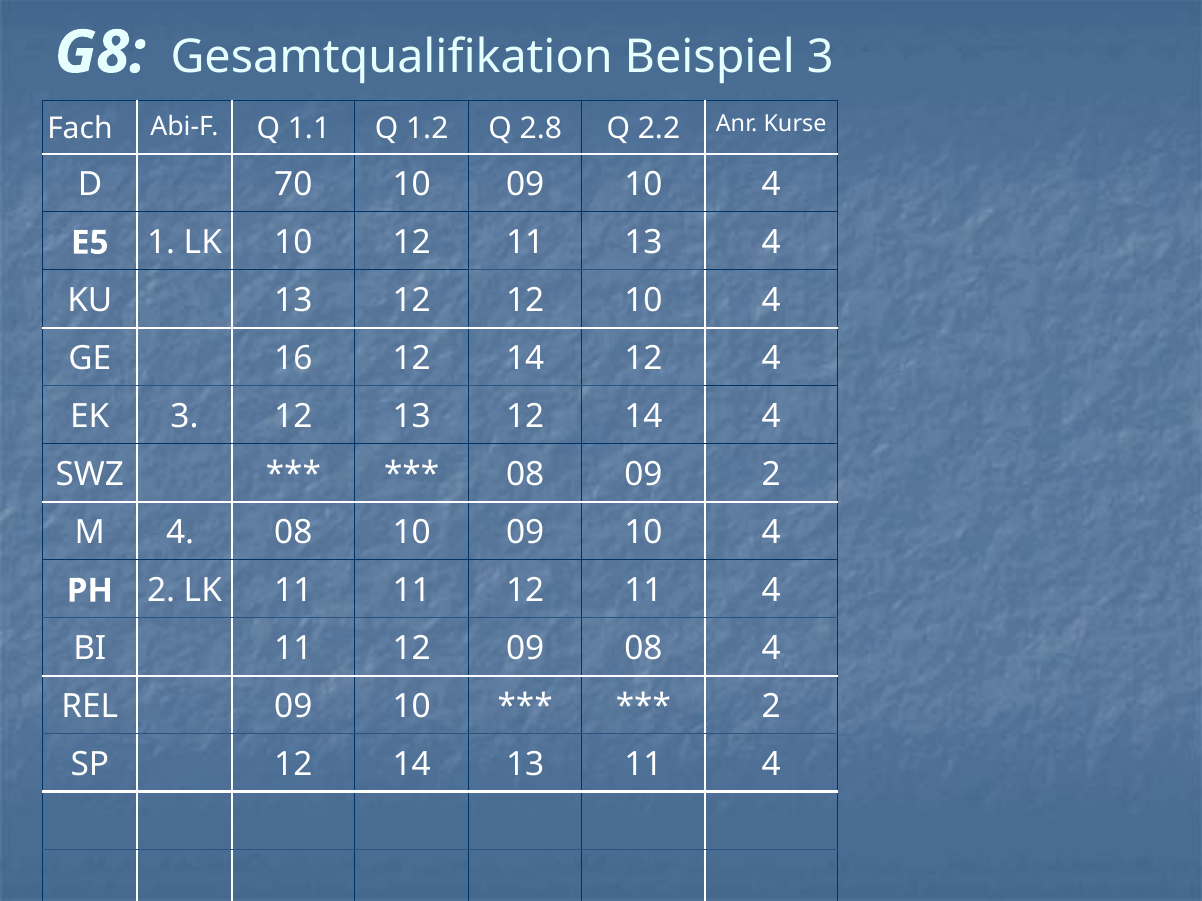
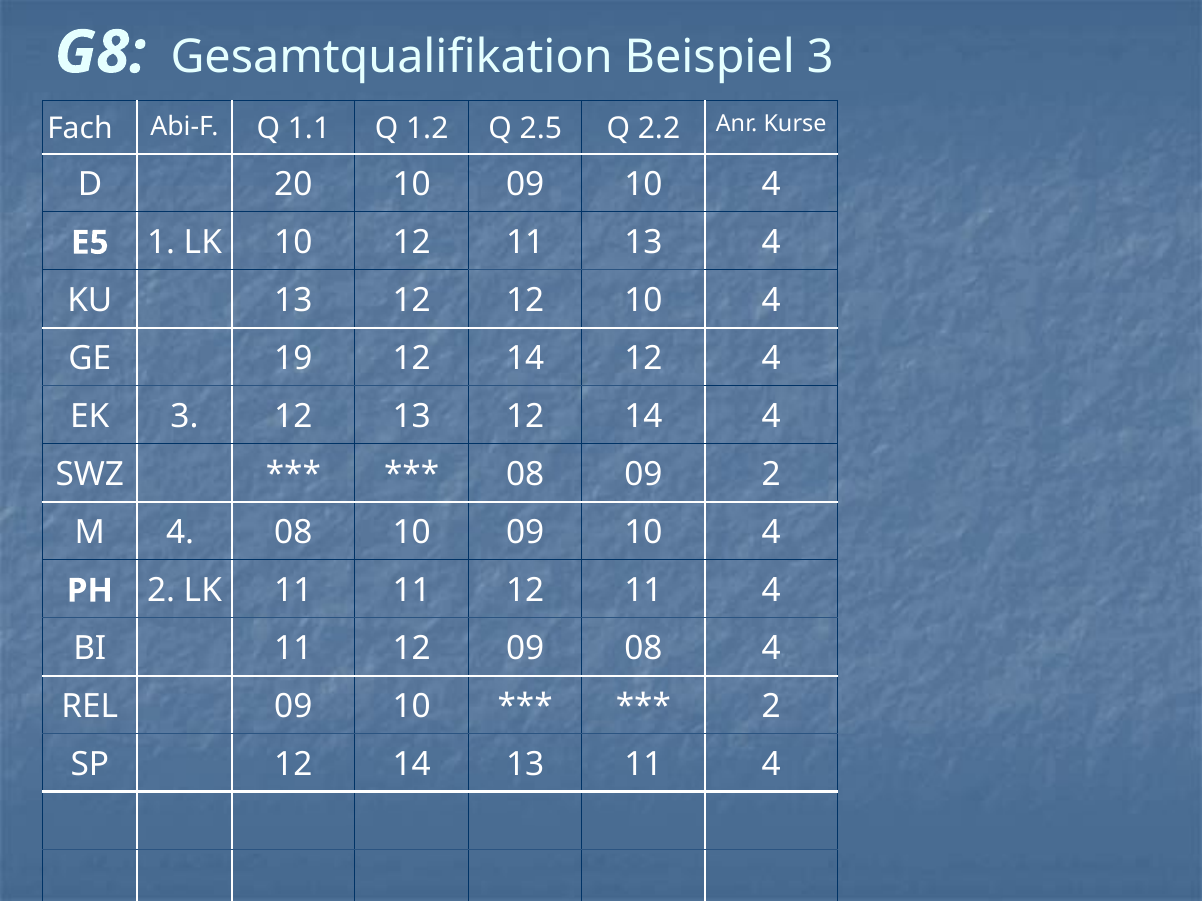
2.8: 2.8 -> 2.5 (541, 129)
70: 70 -> 20 (293, 185)
16: 16 -> 19 (293, 359)
